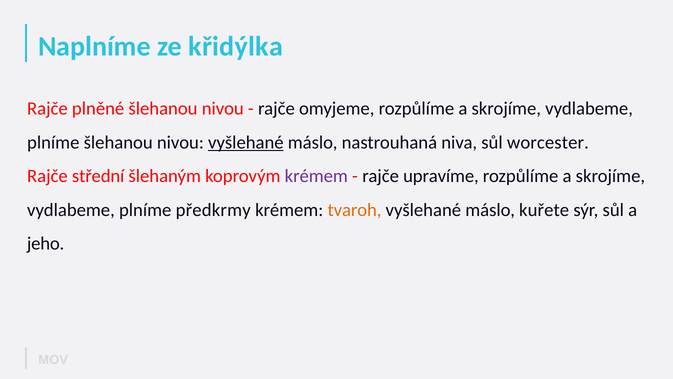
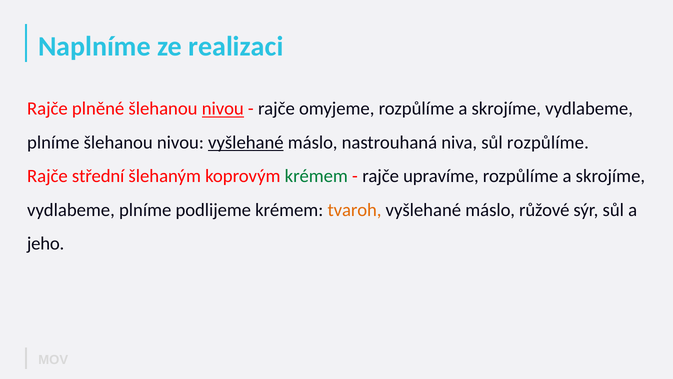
křidýlka: křidýlka -> realizaci (236, 46)
nivou underline: none -> present (223, 109)
sůl worcester: worcester -> rozpůlíme (548, 142)
krémem colour: purple -> green (316, 176)
předkrmy: předkrmy -> podlijeme (213, 210)
kuřete: kuřete -> růžové (544, 210)
